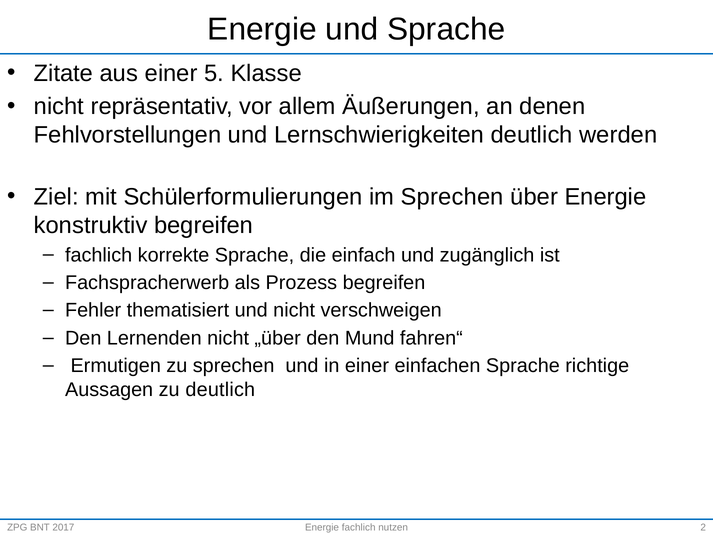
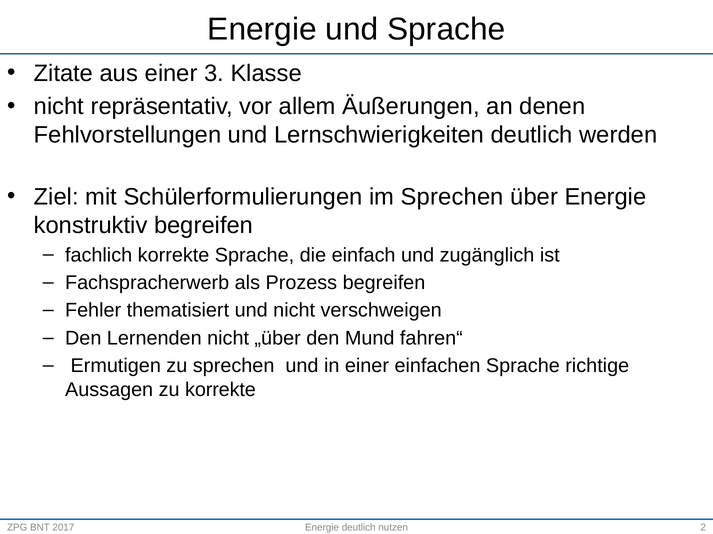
5: 5 -> 3 (214, 74)
zu deutlich: deutlich -> korrekte (220, 390)
Energie fachlich: fachlich -> deutlich (359, 528)
